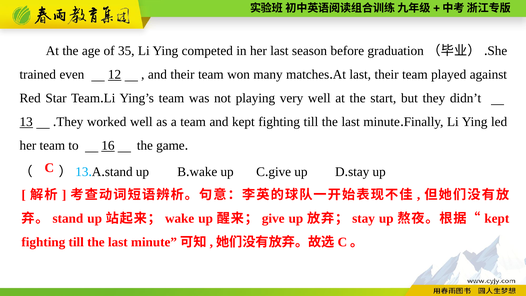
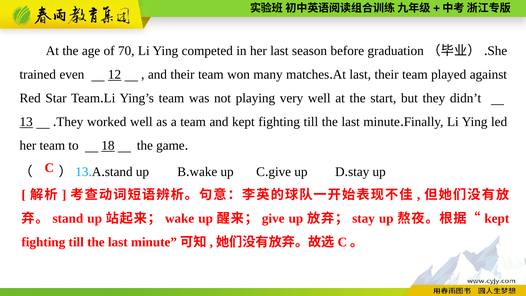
35: 35 -> 70 (126, 51)
16: 16 -> 18 (108, 146)
